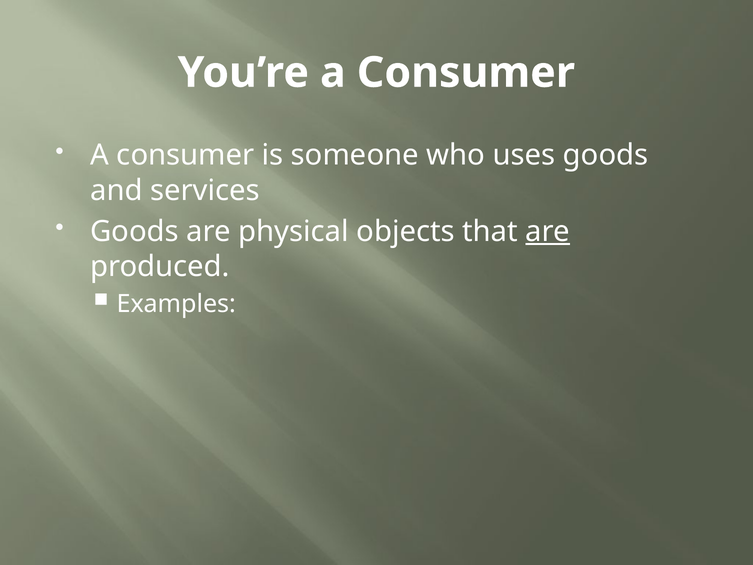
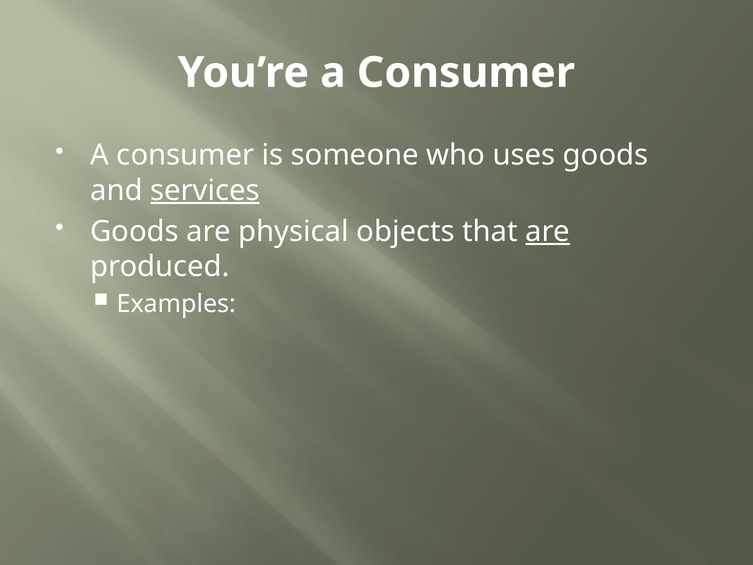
services underline: none -> present (205, 190)
